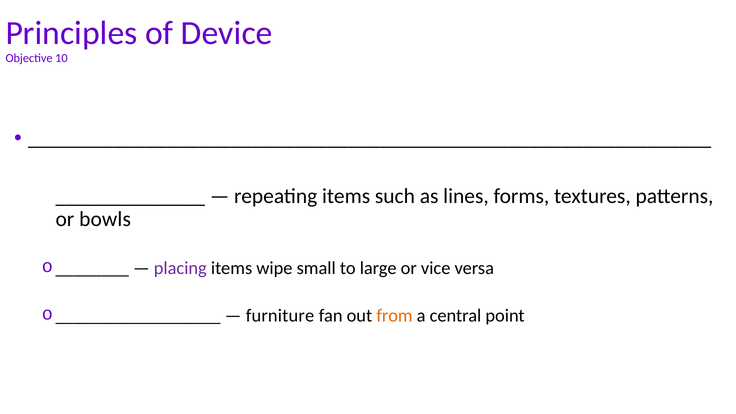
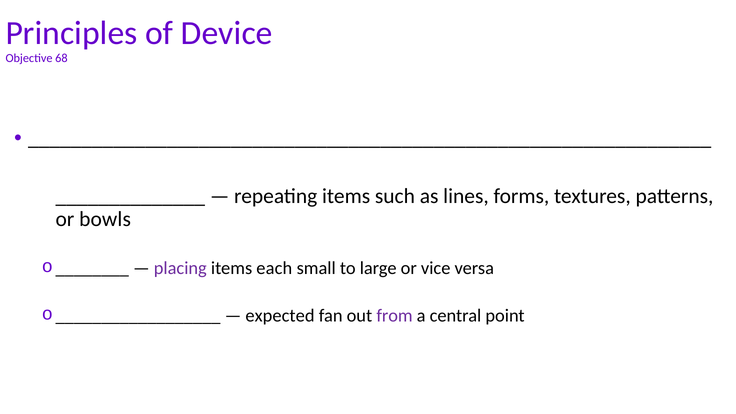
10: 10 -> 68 (61, 58)
wipe: wipe -> each (274, 268)
furniture: furniture -> expected (280, 316)
from colour: orange -> purple (394, 316)
